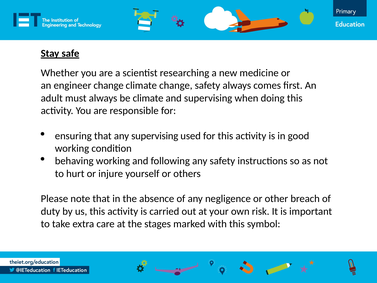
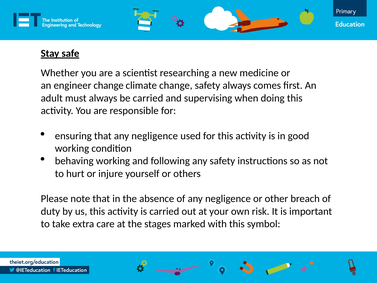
be climate: climate -> carried (148, 98)
that any supervising: supervising -> negligence (155, 136)
